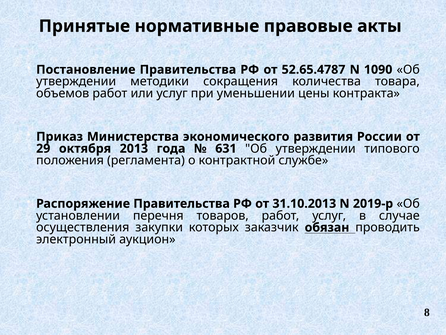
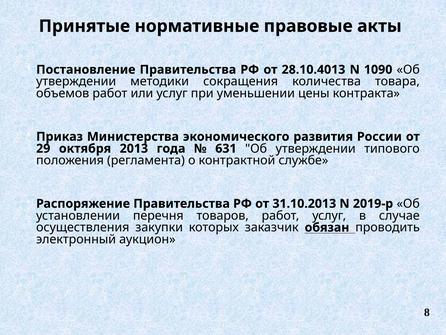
52.65.4787: 52.65.4787 -> 28.10.4013 (313, 70)
